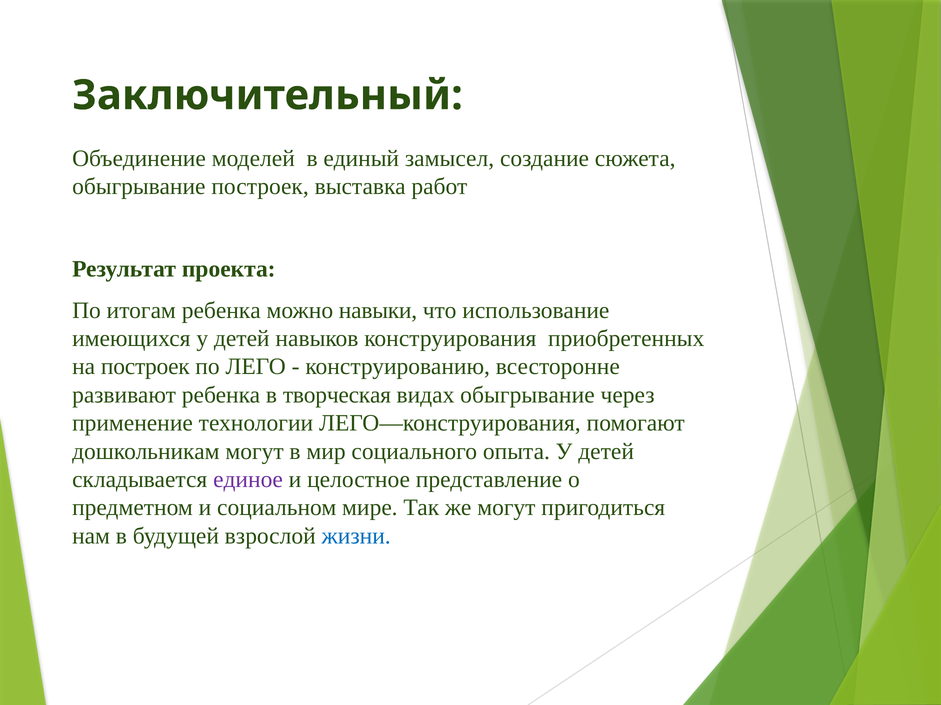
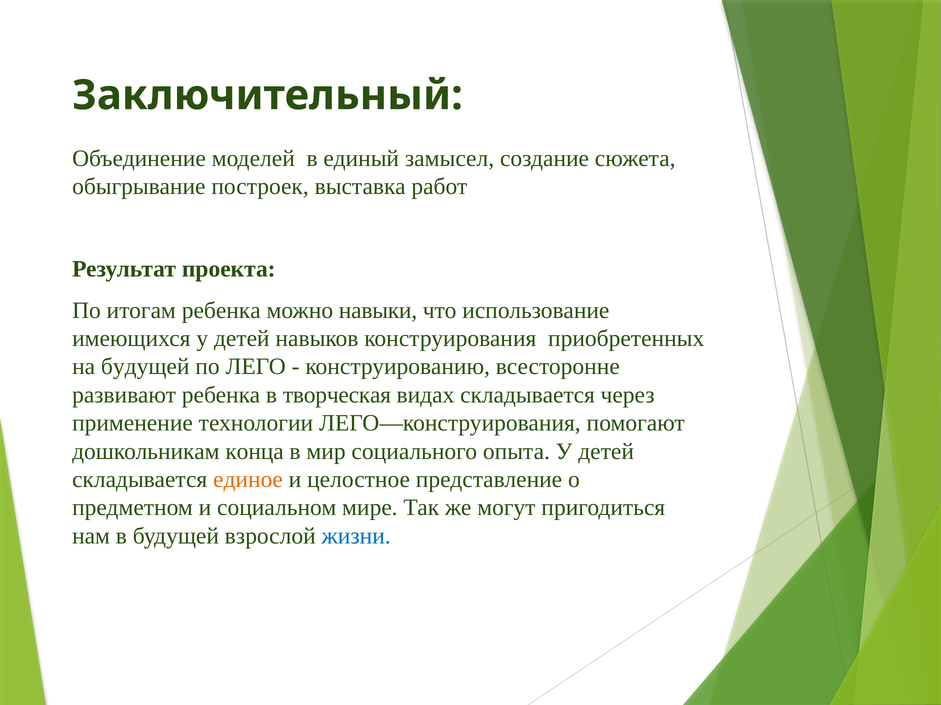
на построек: построек -> будущей (145, 367)
видах обыгрывание: обыгрывание -> складывается (528, 395)
дошкольникам могут: могут -> конца (255, 452)
единое colour: purple -> orange (248, 480)
